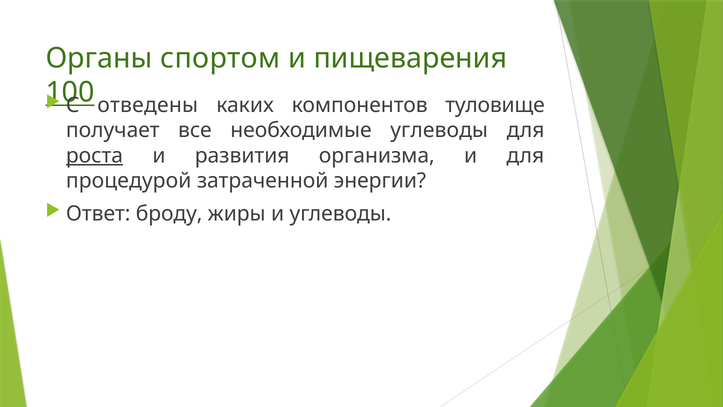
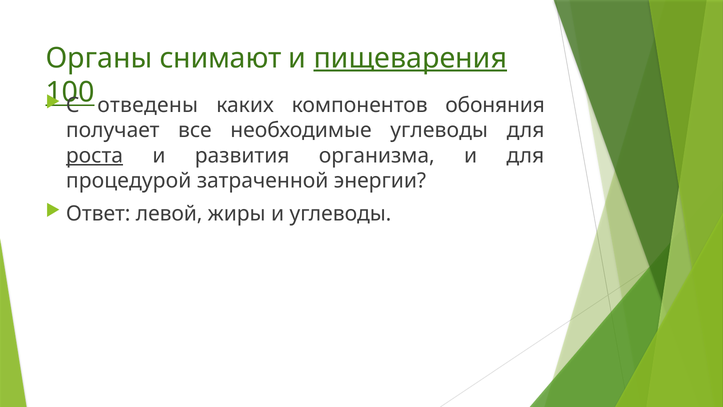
спортом: спортом -> снимают (221, 58)
пищеварения underline: none -> present (410, 58)
туловище: туловище -> обоняния (495, 105)
броду: броду -> левой (169, 214)
